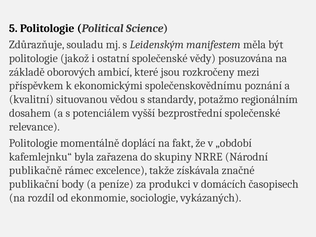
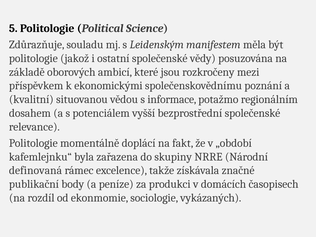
standardy: standardy -> informace (172, 99)
publikačně: publikačně -> definovaná (36, 170)
